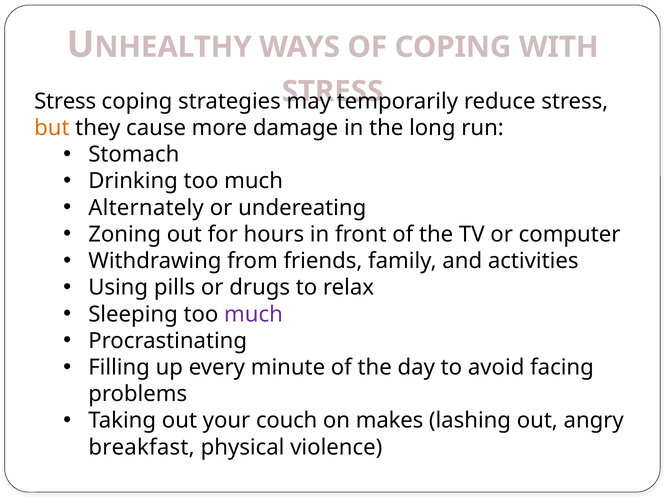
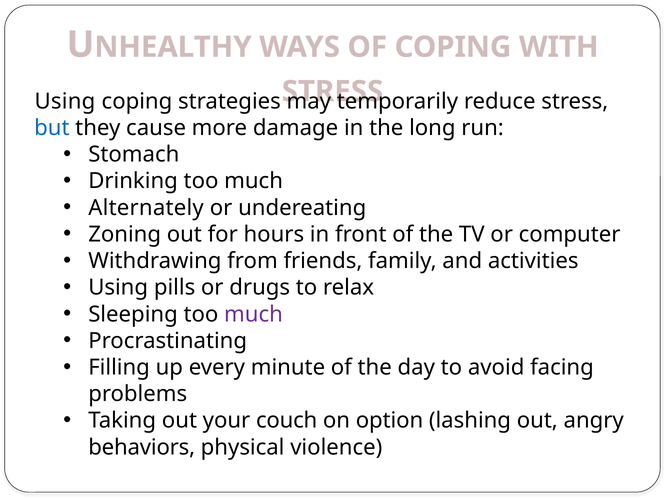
Stress: Stress -> Using (65, 101)
but colour: orange -> blue (52, 128)
makes: makes -> option (390, 420)
breakfast: breakfast -> behaviors (142, 447)
